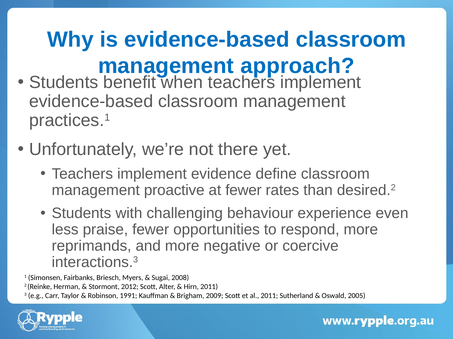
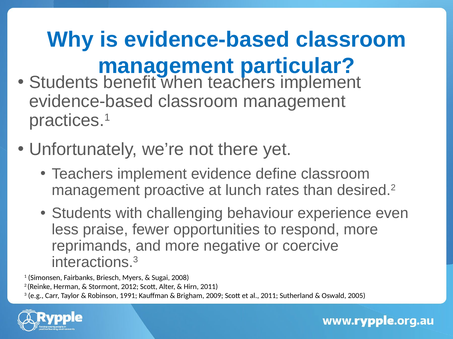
approach: approach -> particular (298, 66)
at fewer: fewer -> lunch (243, 191)
